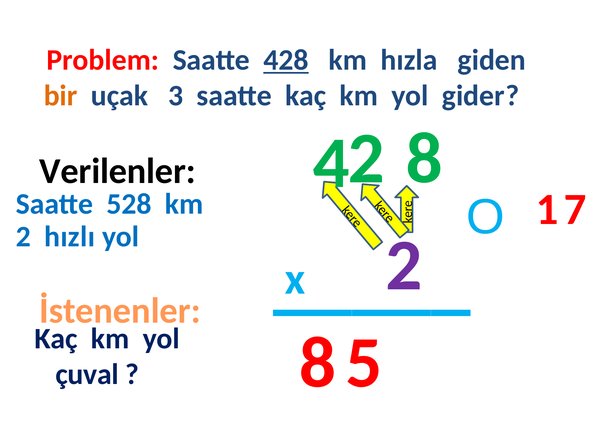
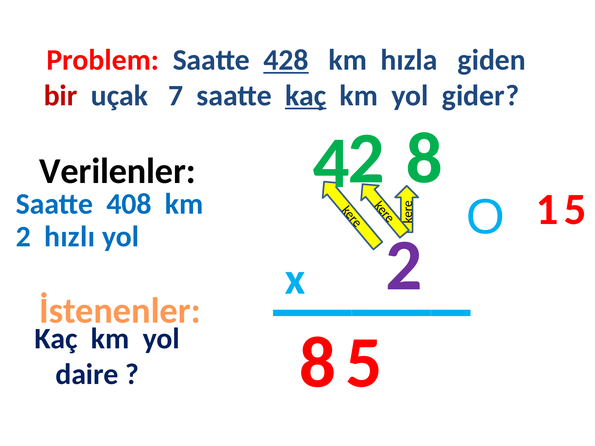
bir colour: orange -> red (61, 96)
3: 3 -> 7 (176, 96)
kaç underline: none -> present (306, 96)
528: 528 -> 408 (129, 204)
7: 7 -> 5 (575, 209)
çuval: çuval -> daire (87, 375)
